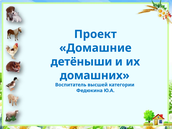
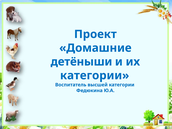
домашних: домашних -> категории (95, 75)
